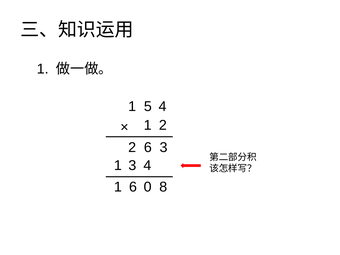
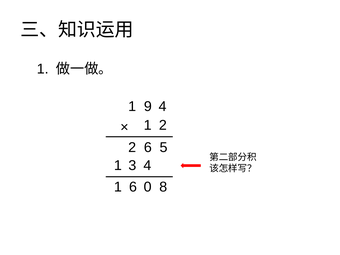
5: 5 -> 9 (148, 107)
6 3: 3 -> 5 (164, 148)
